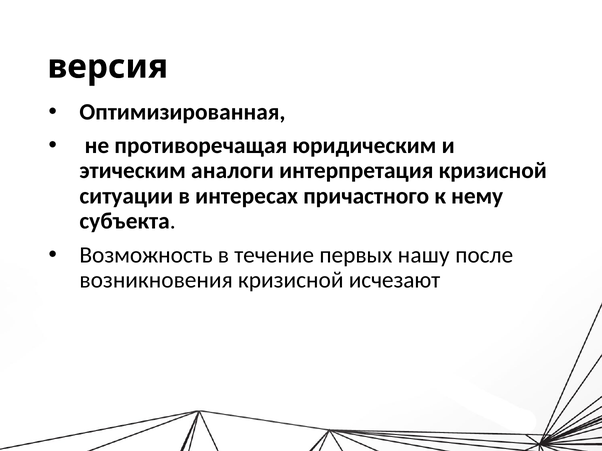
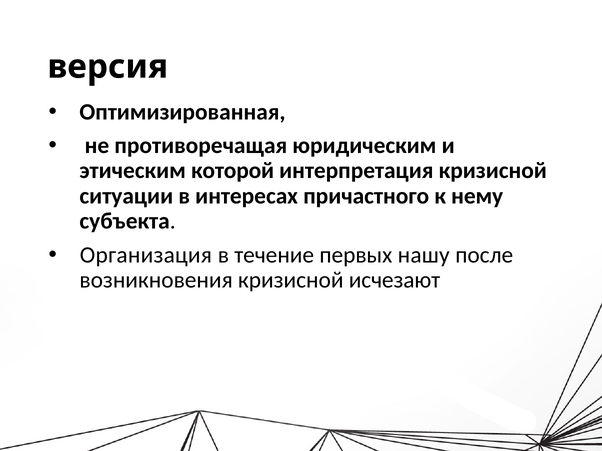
аналоги: аналоги -> которой (233, 171)
Возможность: Возможность -> Организация (146, 255)
